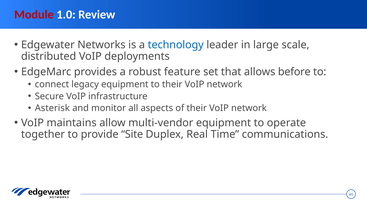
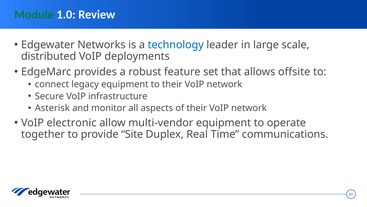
Module colour: red -> green (34, 15)
before: before -> offsite (294, 72)
maintains: maintains -> electronic (72, 122)
